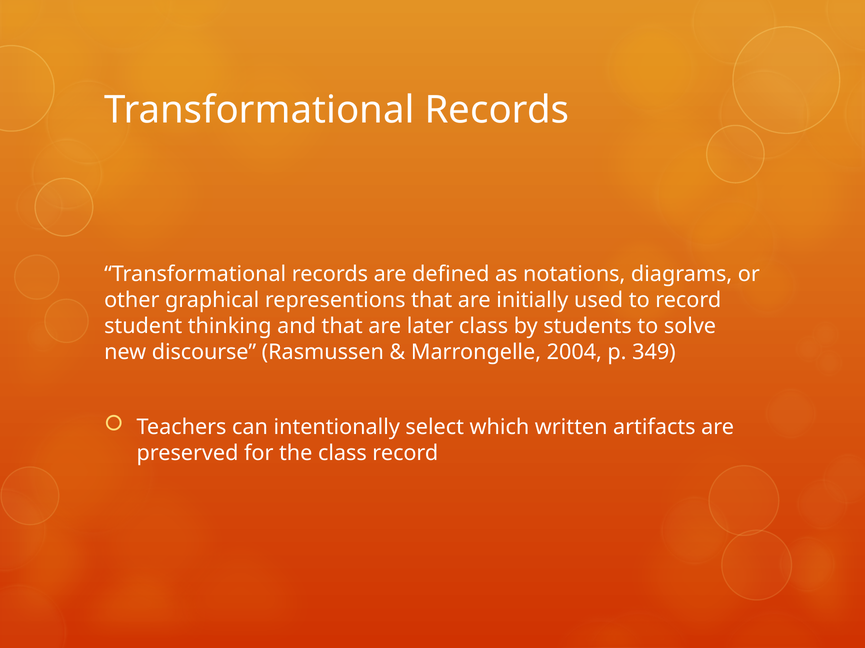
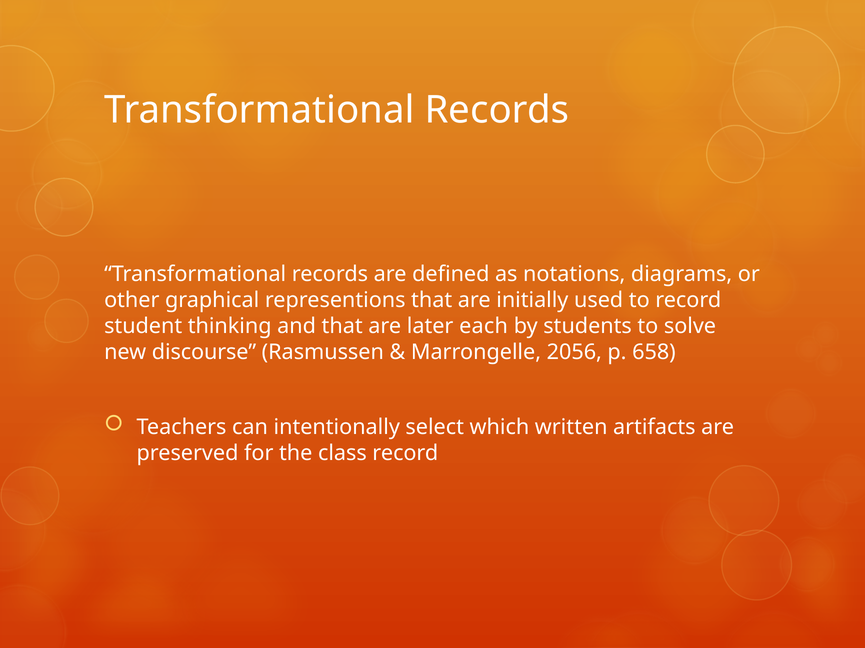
later class: class -> each (484, 327)
2004: 2004 -> 2056 (574, 353)
349: 349 -> 658 (654, 353)
